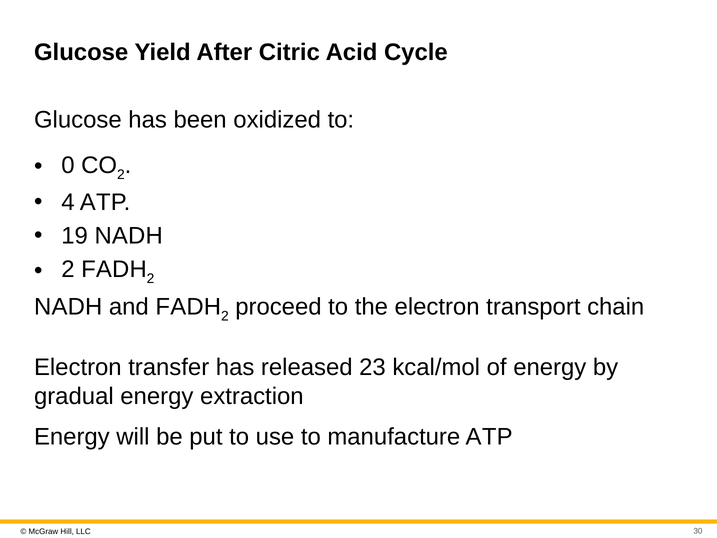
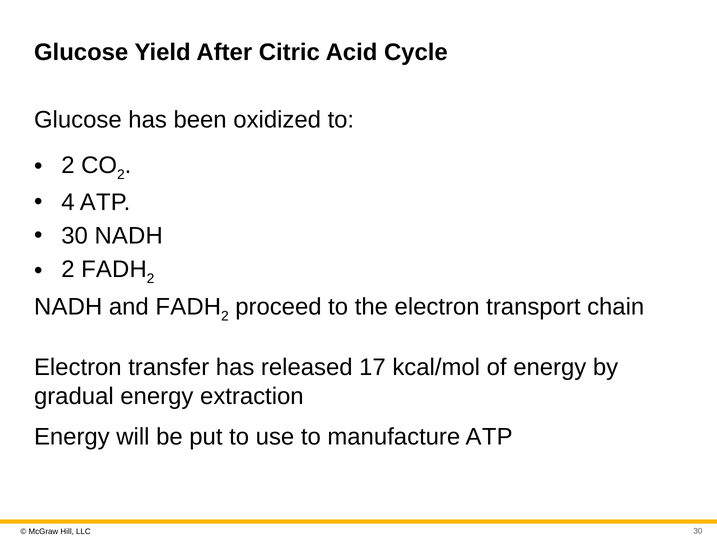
0: 0 -> 2 (68, 165)
19: 19 -> 30 (75, 236)
23: 23 -> 17 (372, 367)
